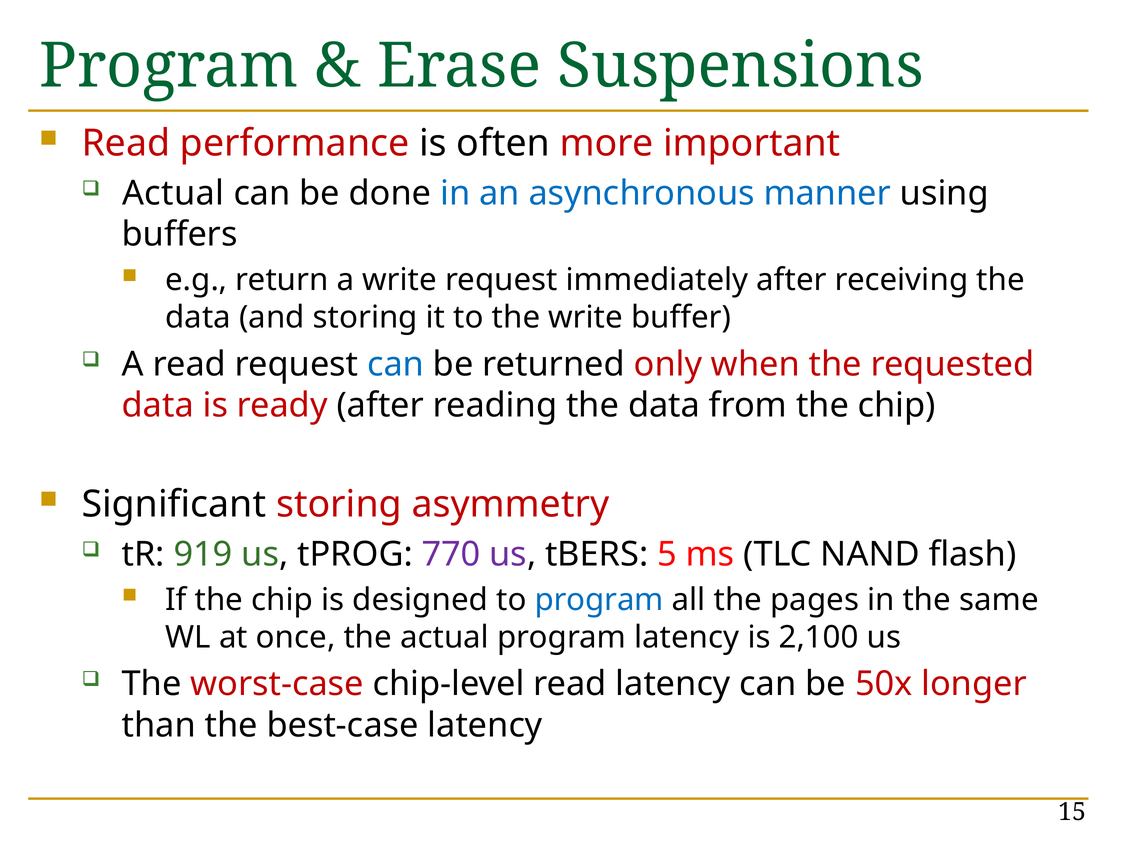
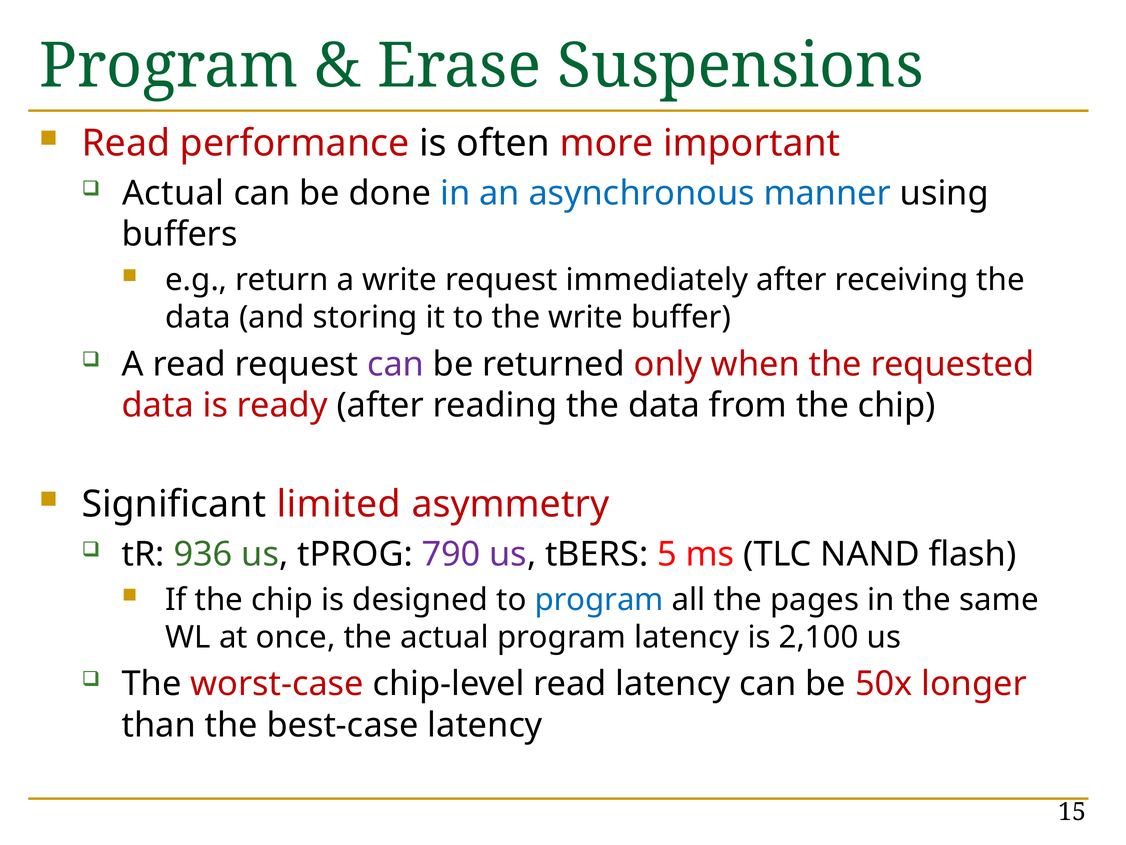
can colour: blue -> purple (396, 364)
Significant storing: storing -> limited (339, 504)
919: 919 -> 936 (203, 554)
770: 770 -> 790 (451, 554)
